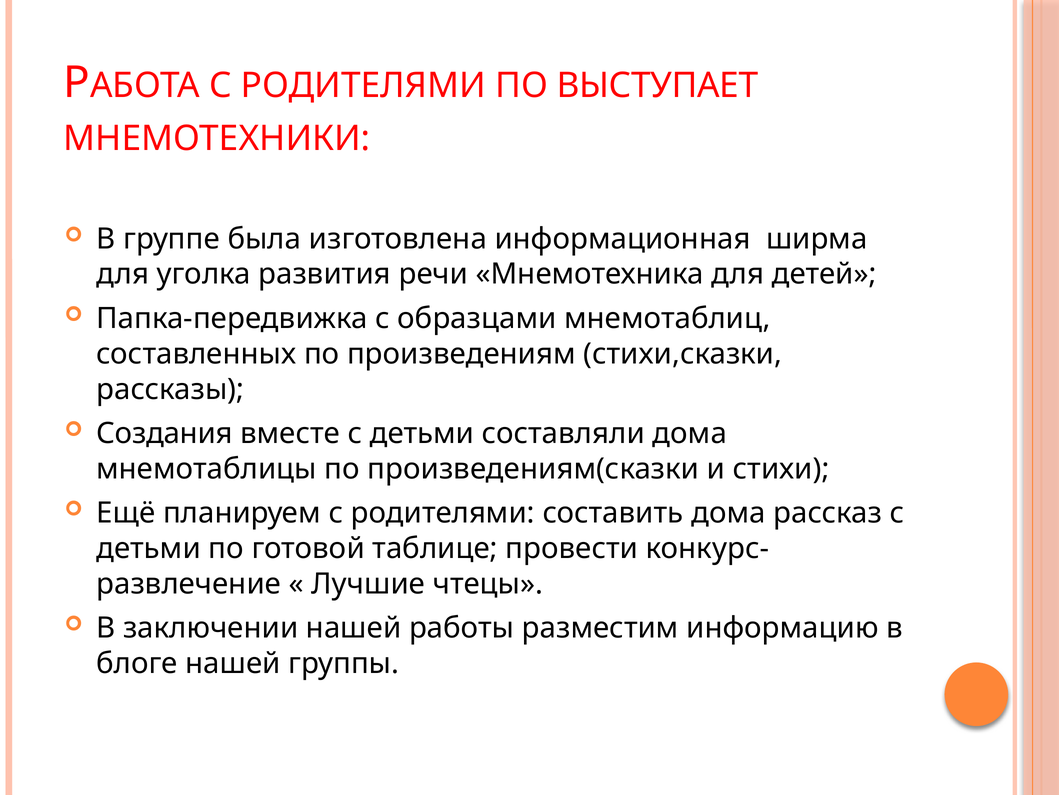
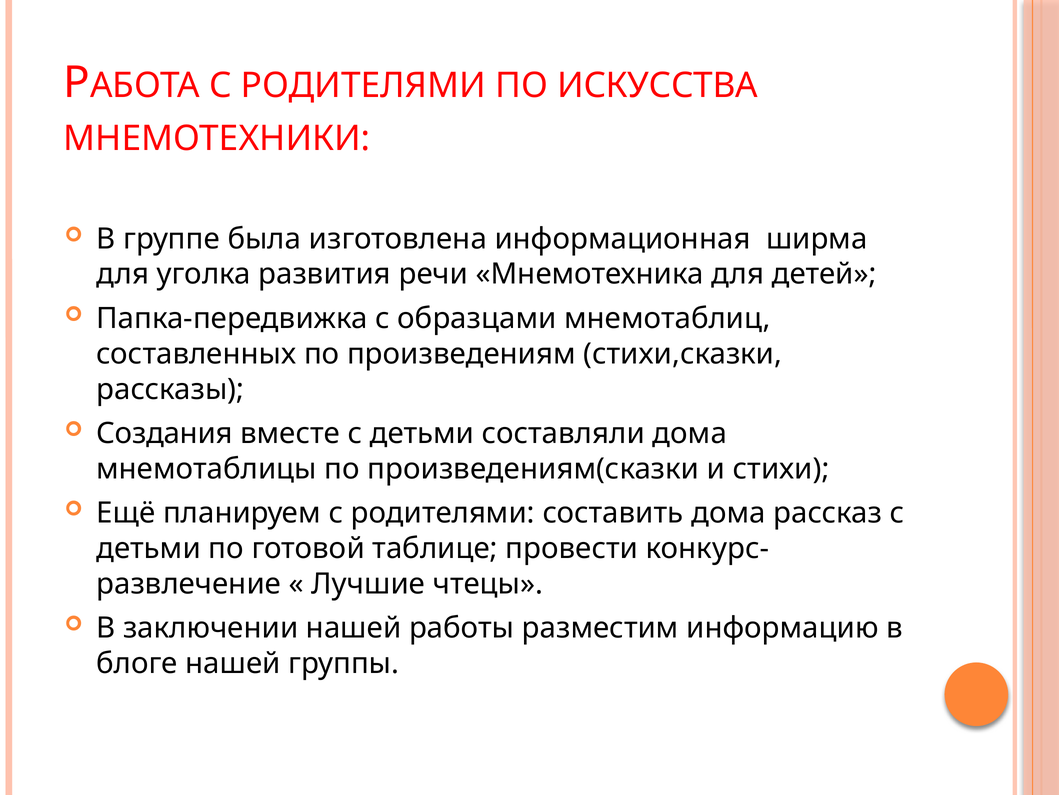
ВЫСТУПАЕТ: ВЫСТУПАЕТ -> ИСКУССТВА (657, 86)
